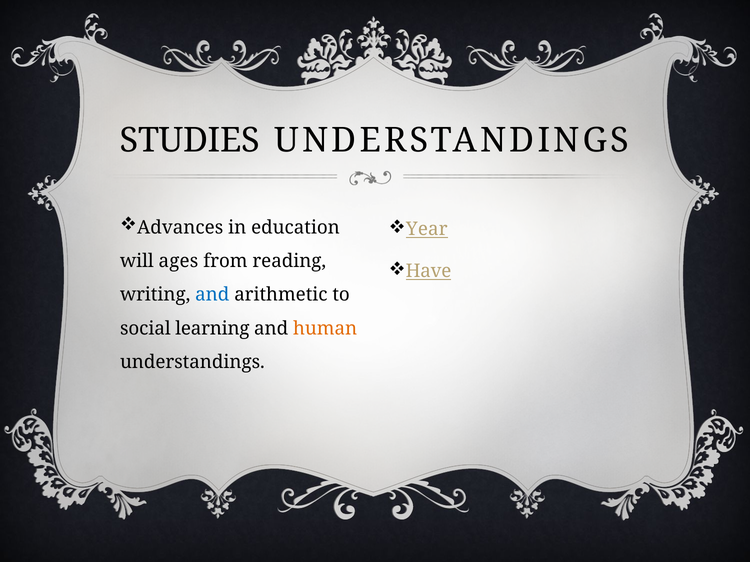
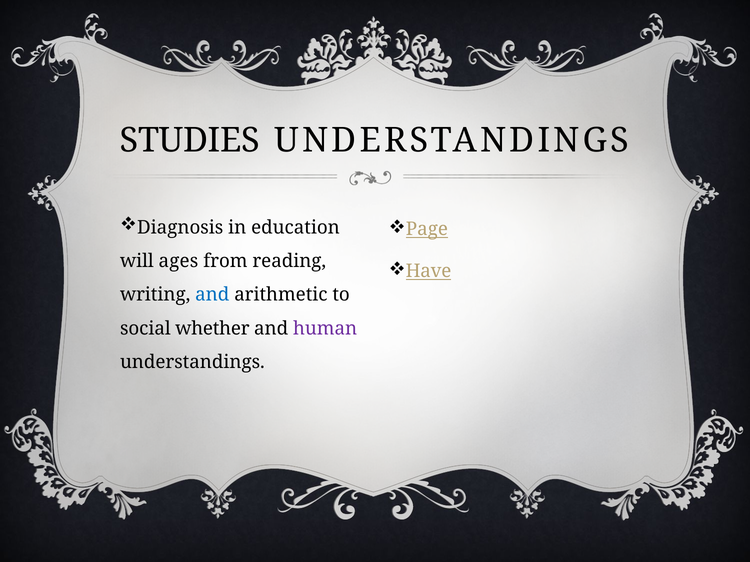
Advances: Advances -> Diagnosis (180, 228)
Year: Year -> Page (427, 229)
learning: learning -> whether (212, 329)
human colour: orange -> purple (325, 329)
